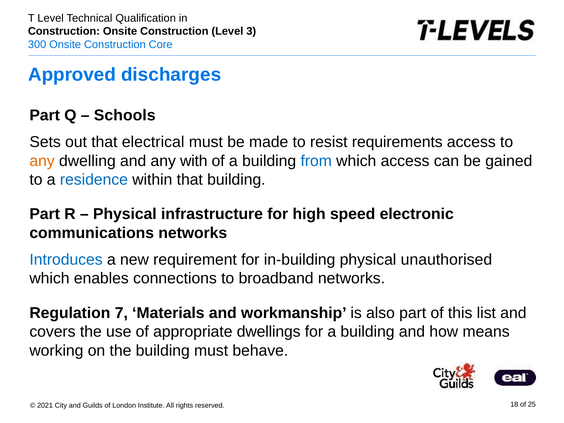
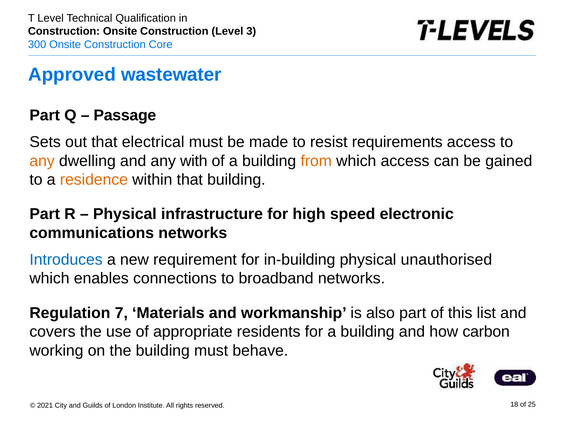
discharges: discharges -> wastewater (171, 75)
Schools: Schools -> Passage (125, 115)
from colour: blue -> orange (316, 161)
residence colour: blue -> orange (94, 180)
dwellings: dwellings -> residents (269, 332)
means: means -> carbon (486, 332)
